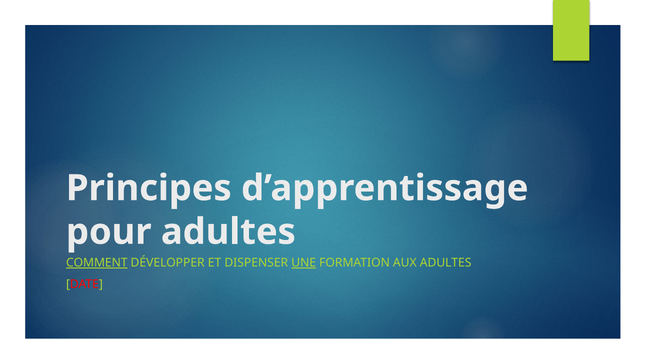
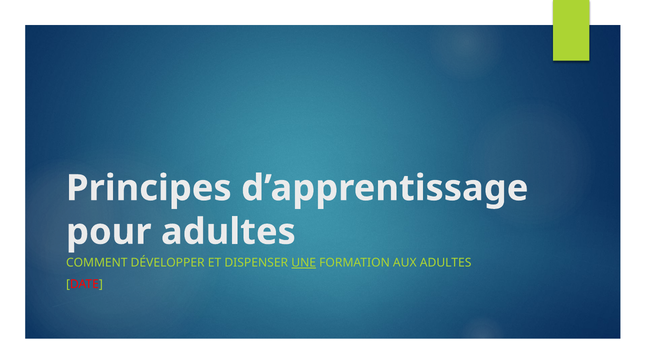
COMMENT underline: present -> none (97, 262)
